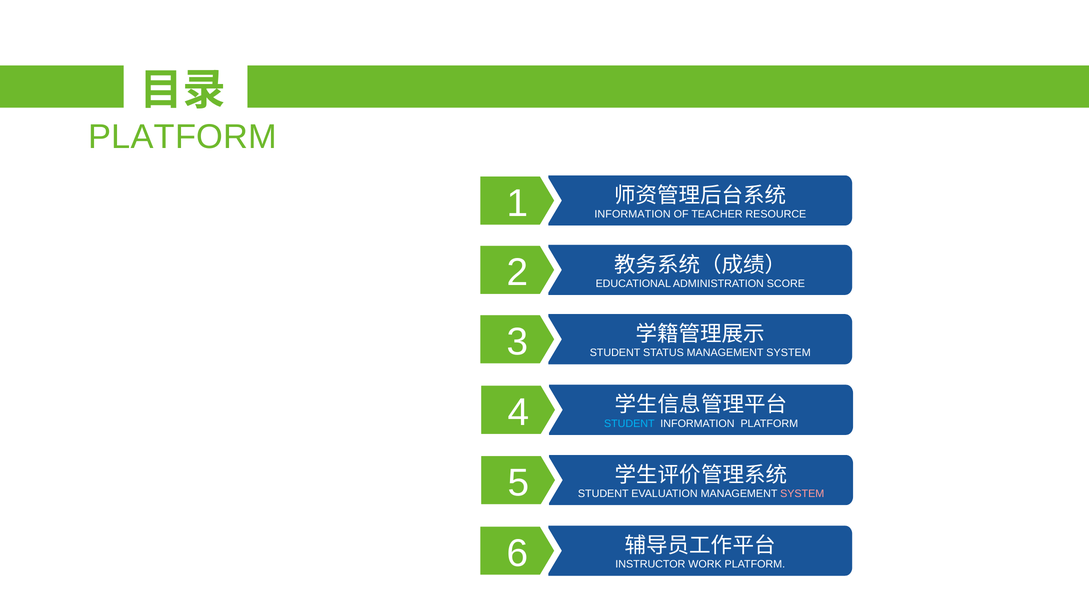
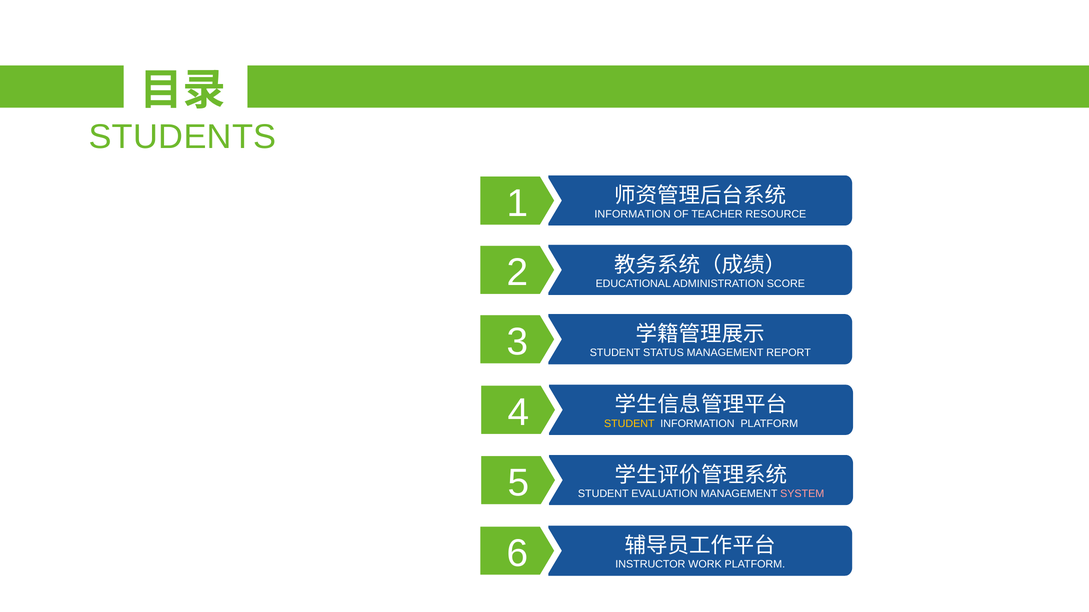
PLATFORM: PLATFORM -> STUDENTS (183, 137)
STATUS MANAGEMENT SYSTEM: SYSTEM -> REPORT (789, 353)
STUDENT colour: light blue -> yellow (629, 424)
